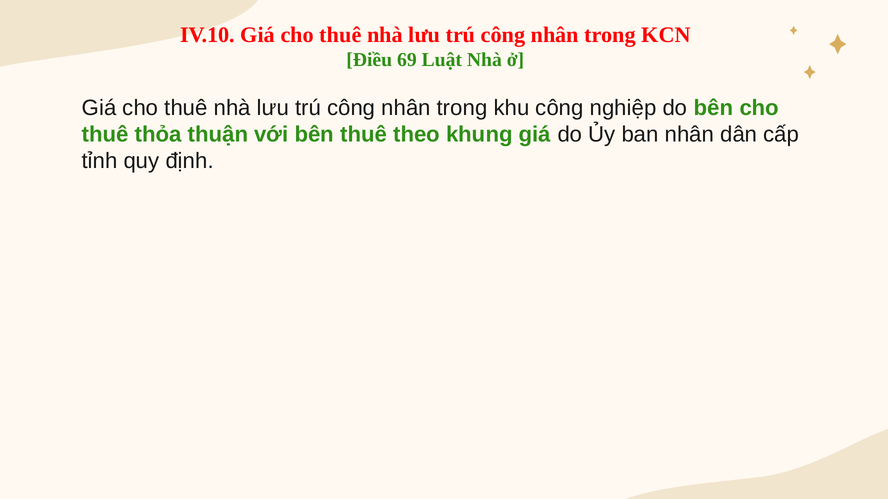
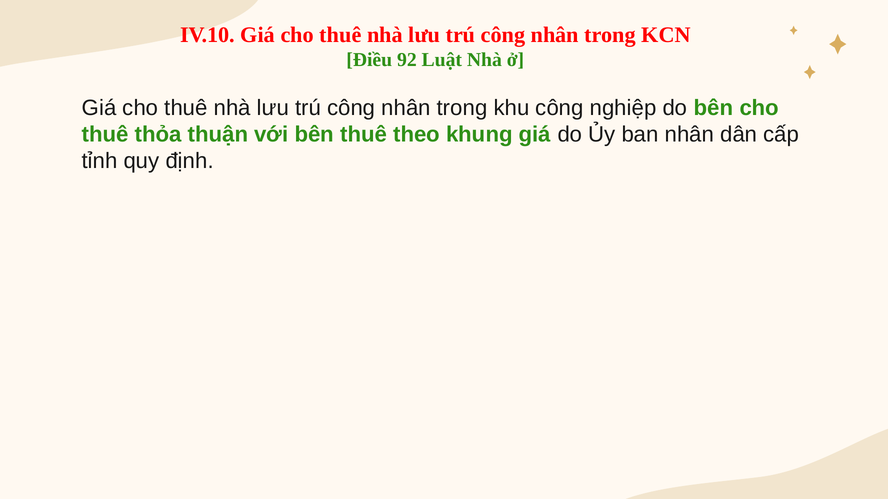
69: 69 -> 92 (407, 60)
